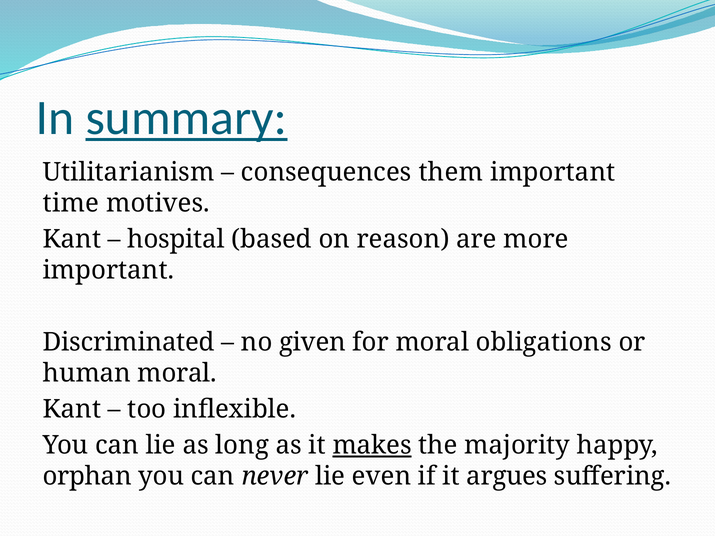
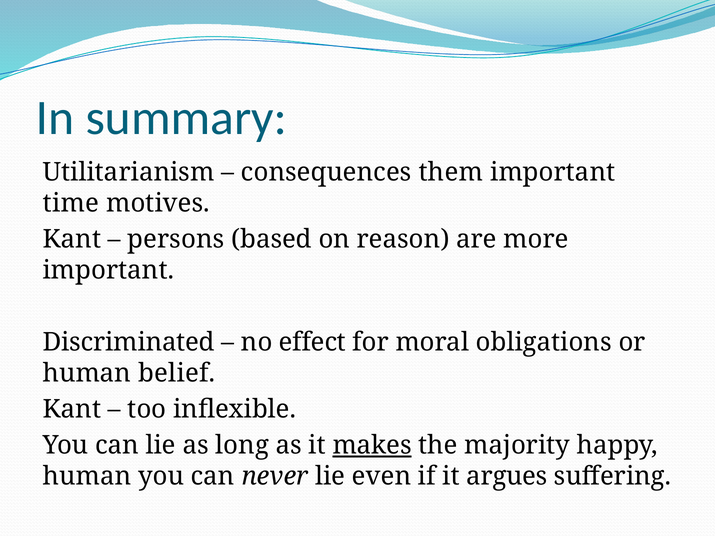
summary underline: present -> none (186, 118)
hospital: hospital -> persons (176, 239)
given: given -> effect (312, 342)
human moral: moral -> belief (177, 373)
orphan: orphan -> human (87, 477)
